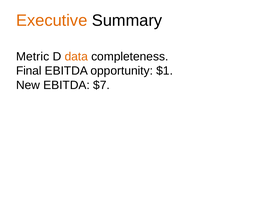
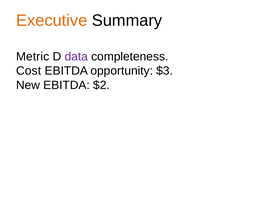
data colour: orange -> purple (76, 56)
Final: Final -> Cost (29, 71)
$1: $1 -> $3 (165, 71)
$7: $7 -> $2 (101, 85)
